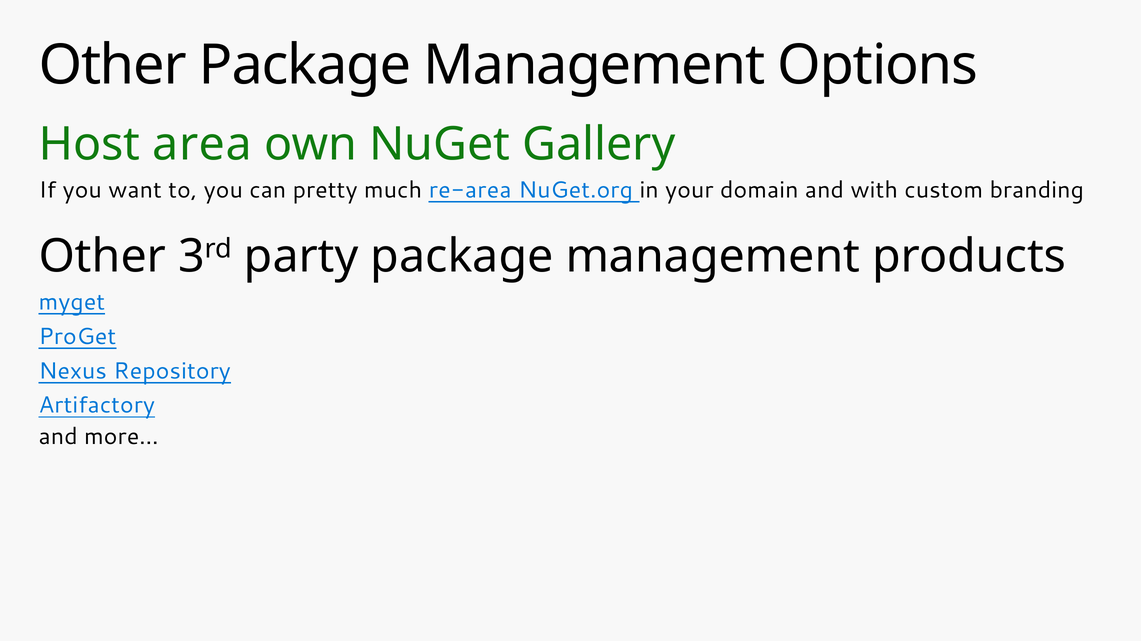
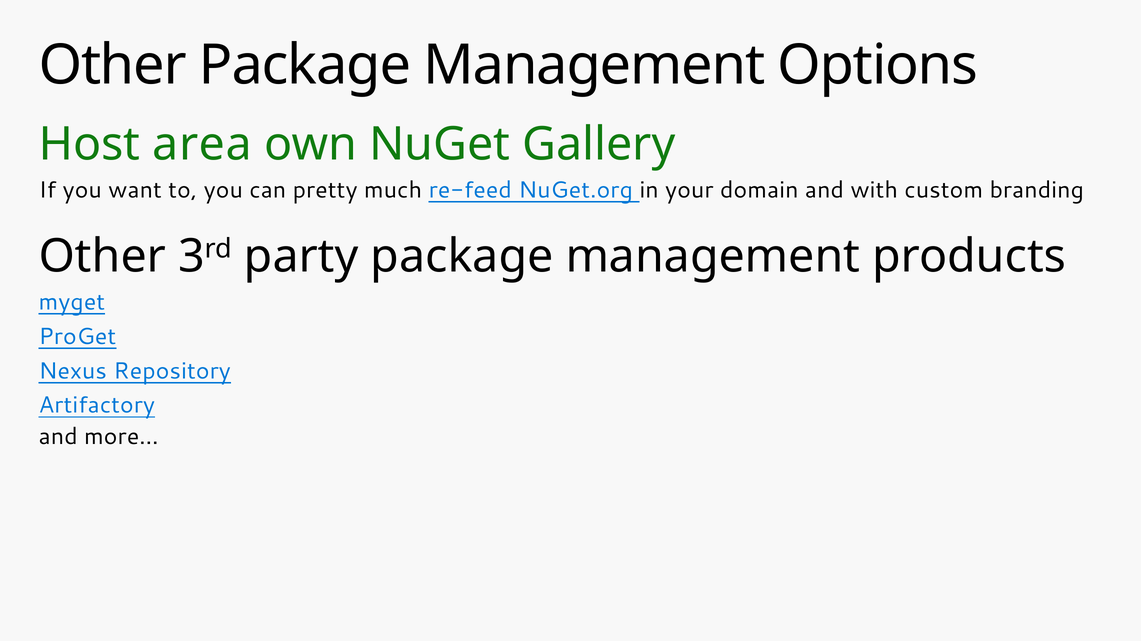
re-area: re-area -> re-feed (470, 190)
